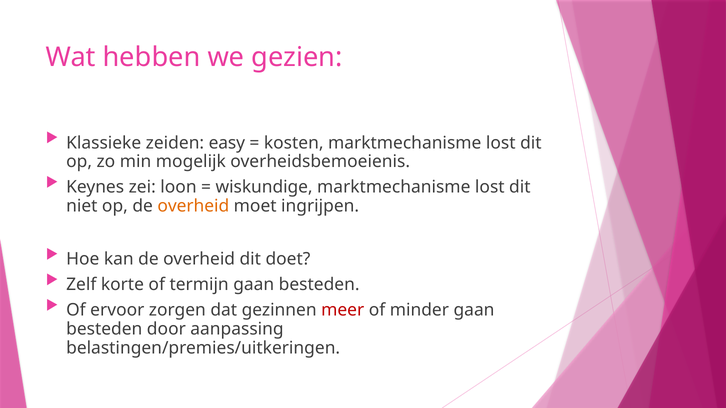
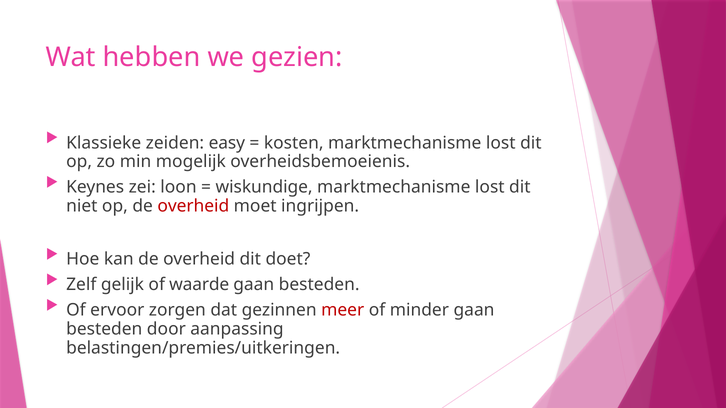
overheid colour: orange -> red (193, 206)
korte: korte -> gelijk (122, 285)
termijn: termijn -> waarde (199, 285)
